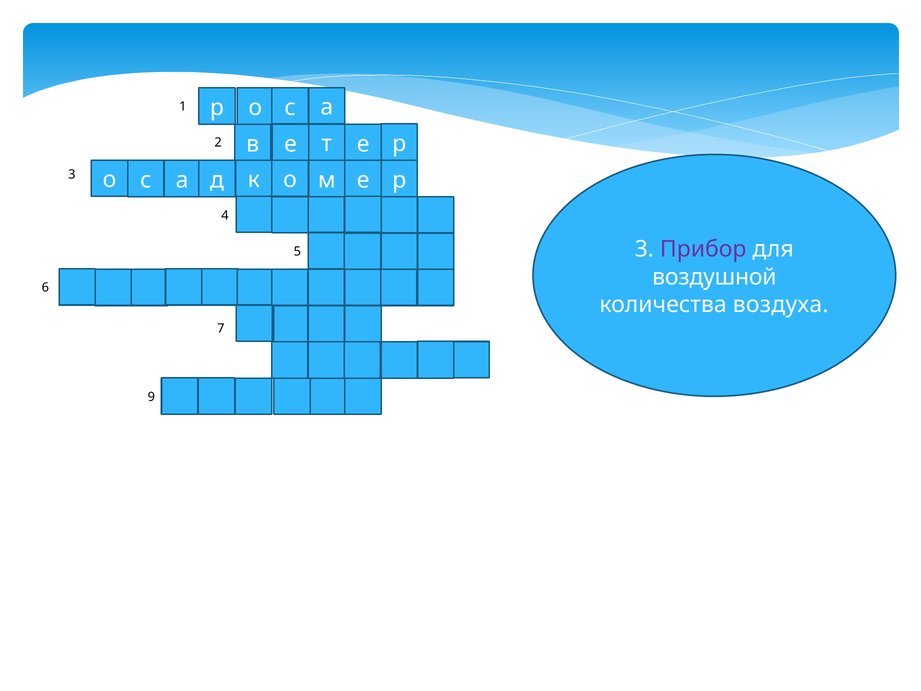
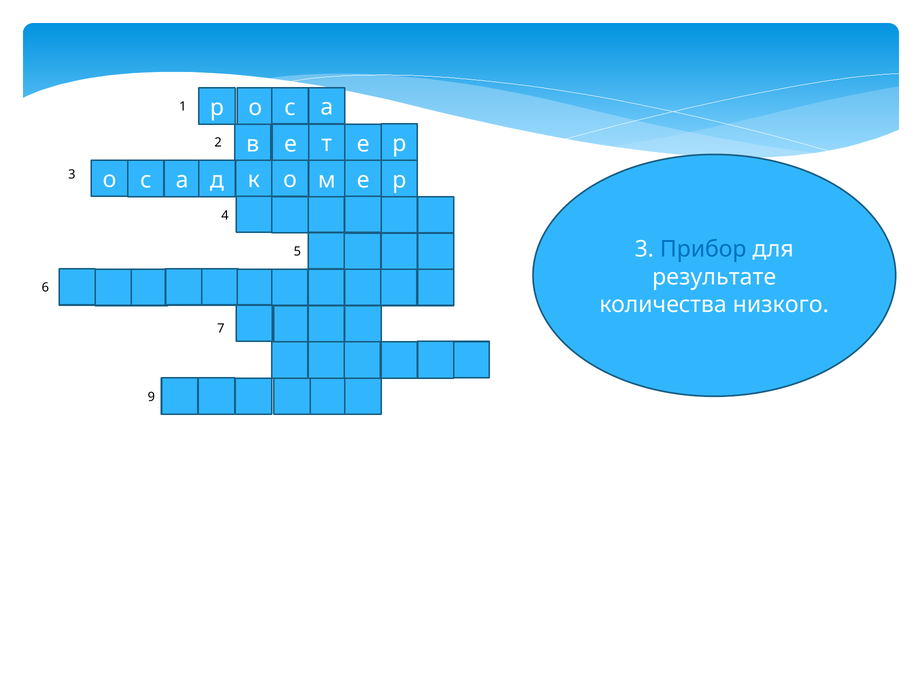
Прибор colour: purple -> blue (703, 249)
воздушной: воздушной -> результате (714, 277)
воздуха: воздуха -> низкого (781, 304)
